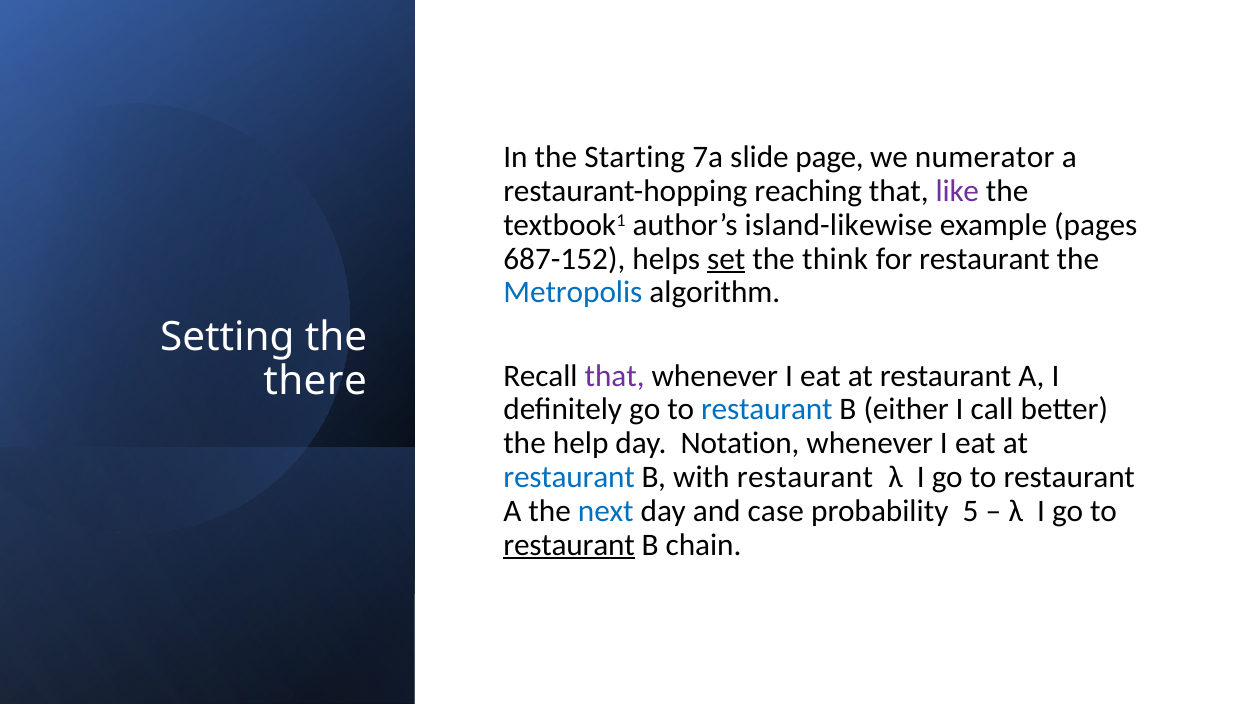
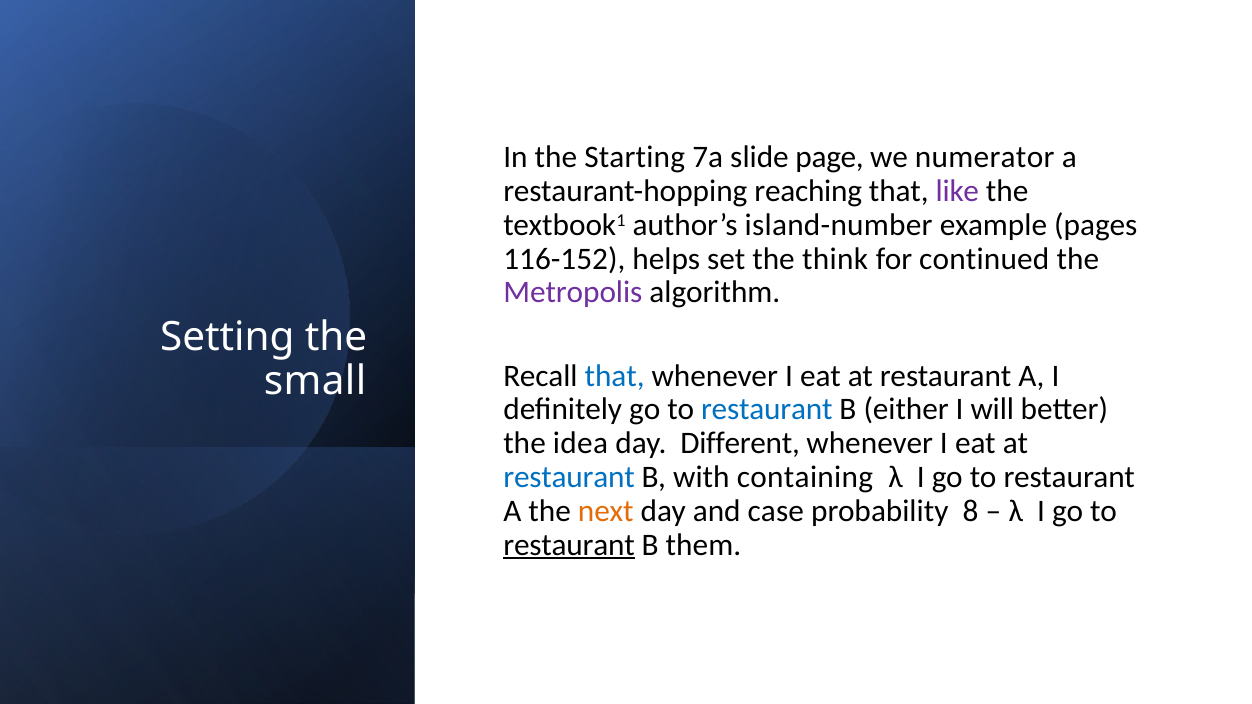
island-likewise: island-likewise -> island-number (839, 225)
687-152: 687-152 -> 116-152 (564, 259)
set underline: present -> none (726, 259)
for restaurant: restaurant -> continued (984, 259)
Metropolis colour: blue -> purple (573, 293)
that colour: purple -> blue (615, 376)
there: there -> small (315, 381)
call: call -> will (992, 410)
help: help -> idea (580, 444)
Notation: Notation -> Different (740, 444)
with restaurant: restaurant -> containing (805, 477)
next colour: blue -> orange (606, 511)
5: 5 -> 8 (971, 511)
chain: chain -> them (703, 545)
